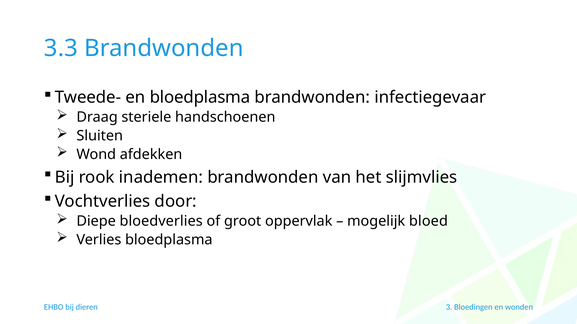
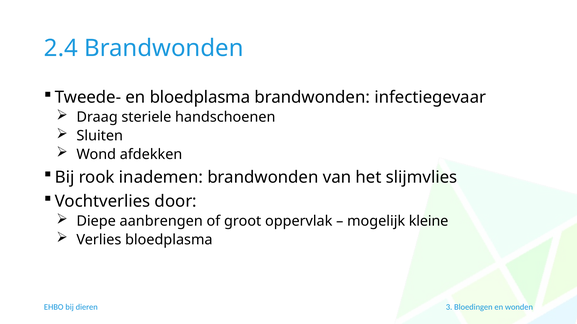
3.3: 3.3 -> 2.4 (61, 48)
bloedverlies: bloedverlies -> aanbrengen (161, 222)
bloed: bloed -> kleine (429, 222)
